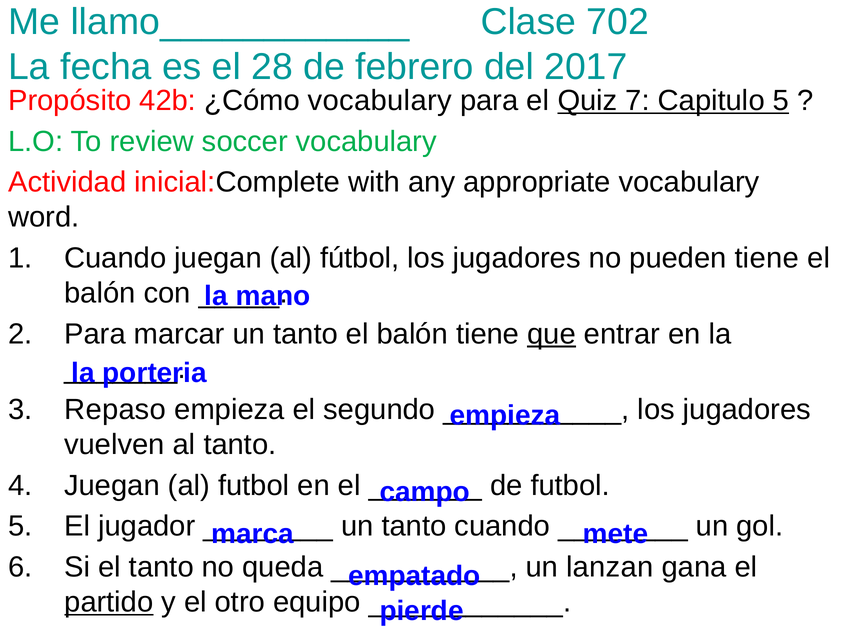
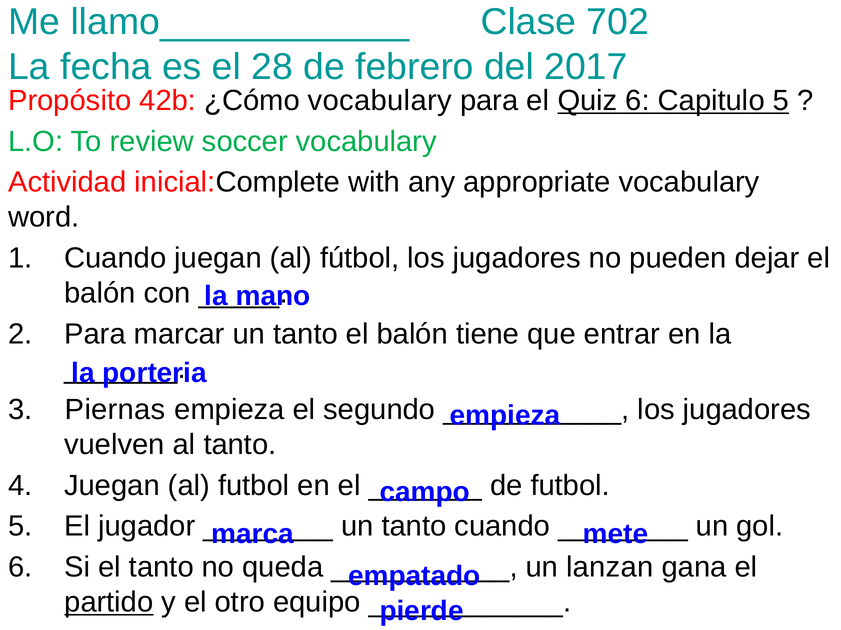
Quiz 7: 7 -> 6 (638, 101)
pueden tiene: tiene -> dejar (767, 258)
que underline: present -> none (552, 334)
Repaso: Repaso -> Piernas (115, 410)
